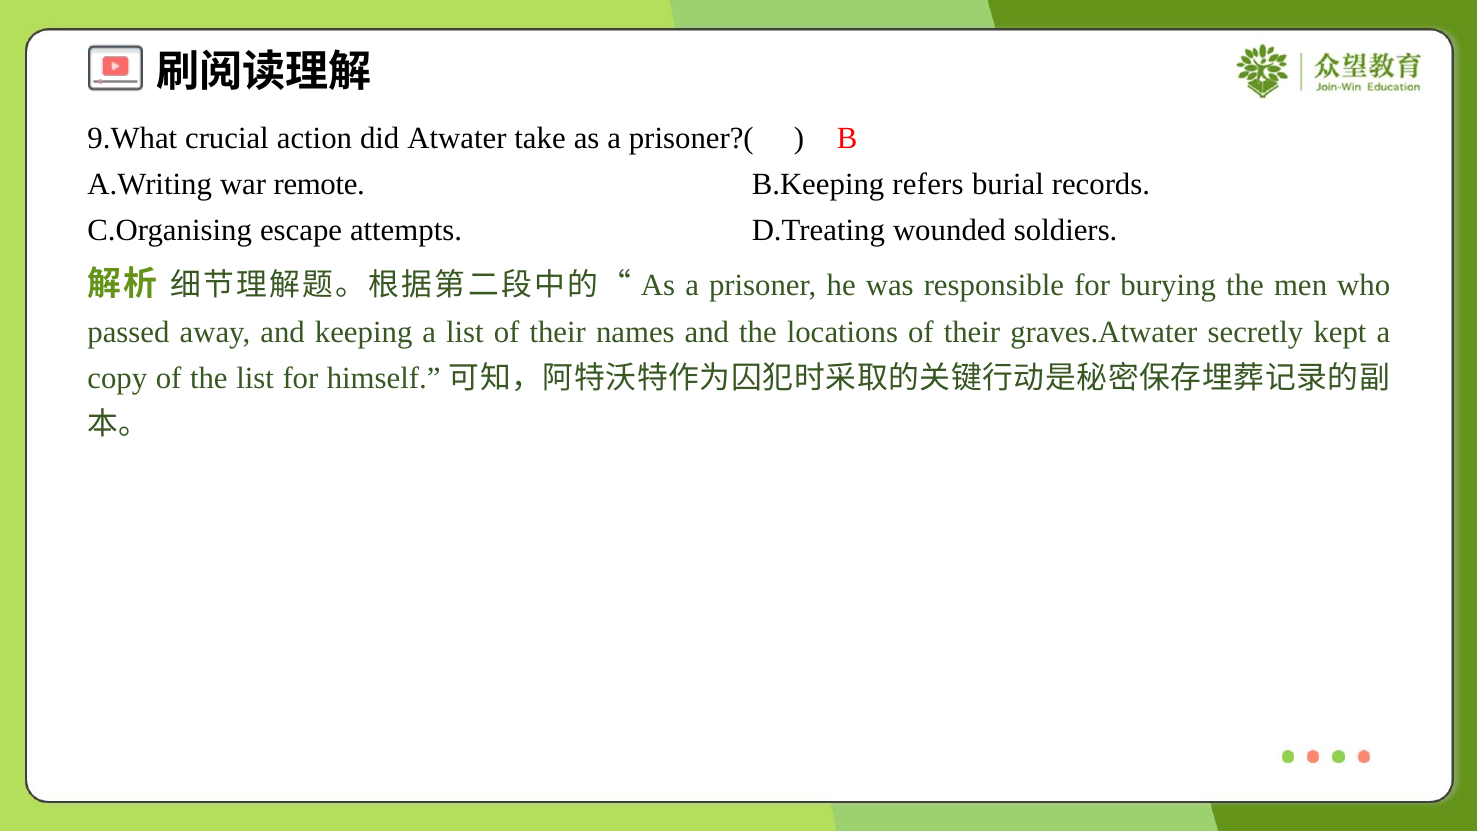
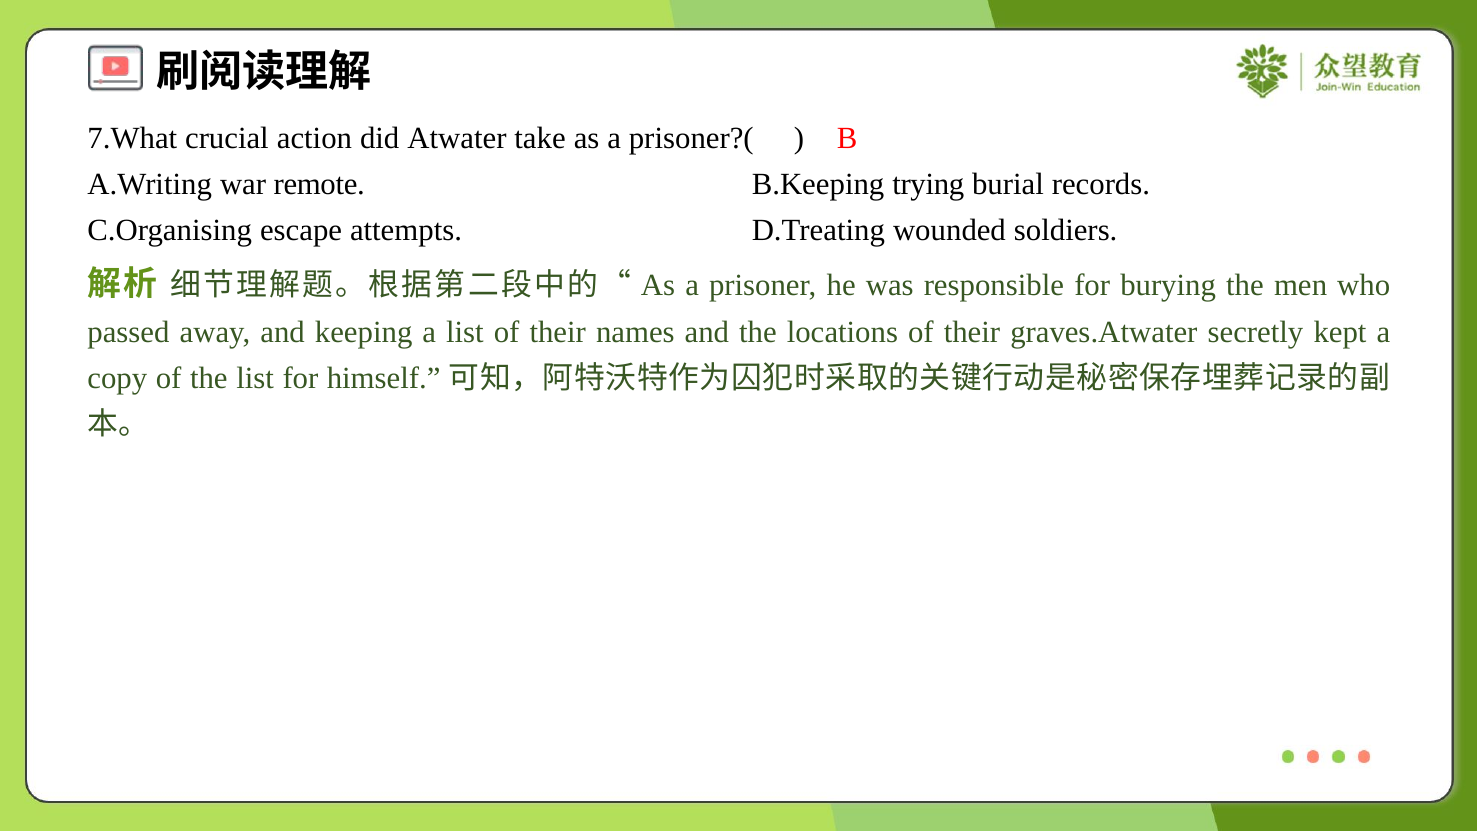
9.What: 9.What -> 7.What (132, 138)
refers: refers -> trying (928, 185)
